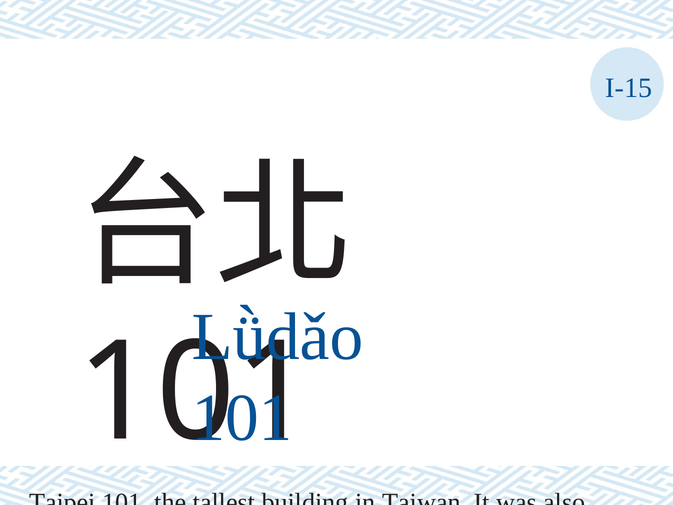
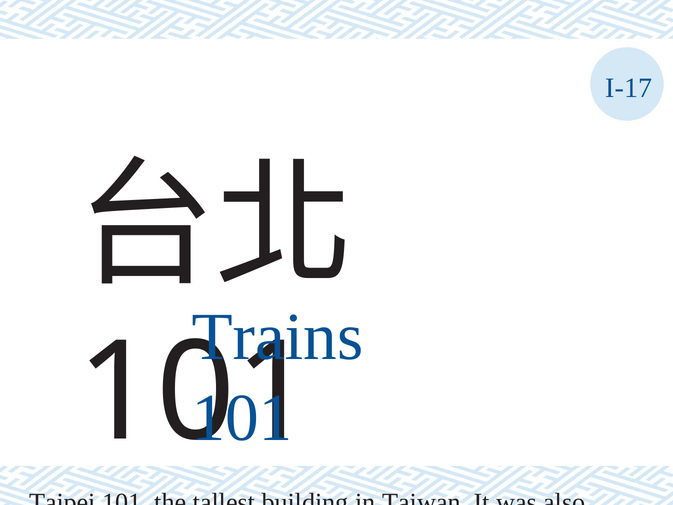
I-15: I-15 -> I-17 (629, 88)
Lǜdǎo: Lǜdǎo -> Trains (277, 337)
